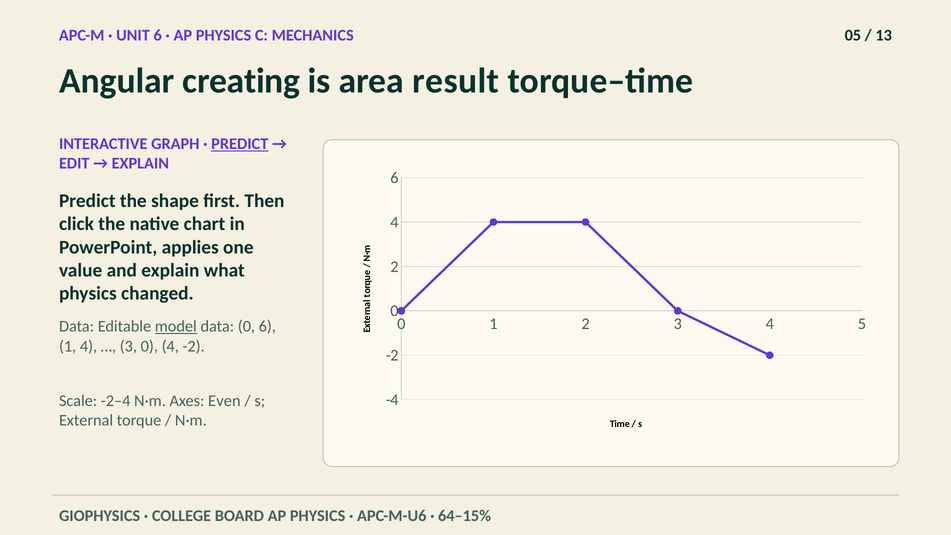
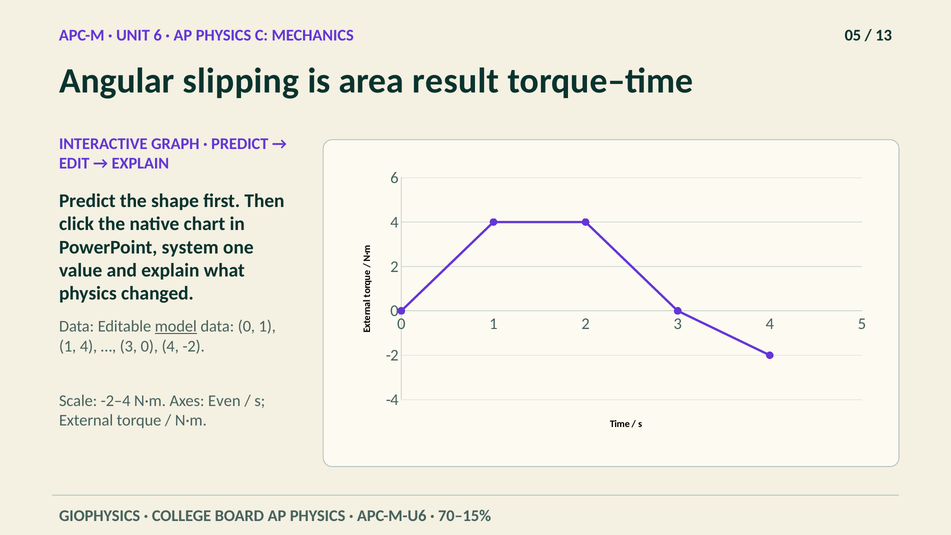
creating: creating -> slipping (241, 81)
PREDICT underline: present -> none (240, 144)
applies: applies -> system (190, 247)
data 0 6: 6 -> 1 (267, 326)
64–15%: 64–15% -> 70–15% (465, 516)
